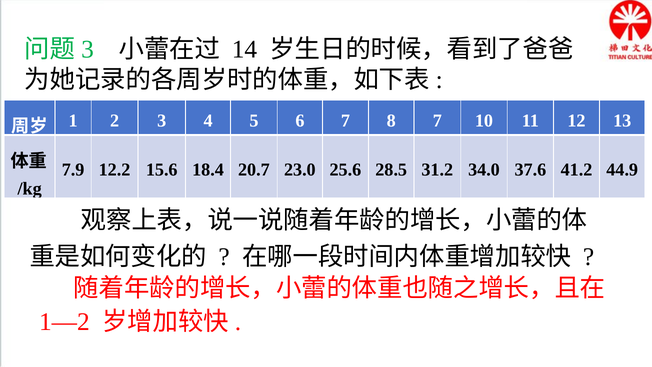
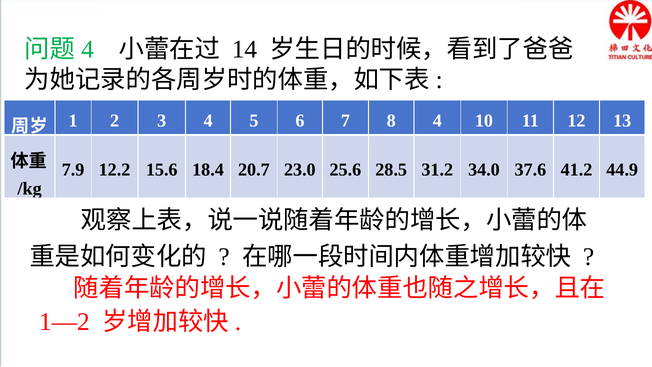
3: 3 -> 4 (88, 50)
8 7: 7 -> 4 (437, 121)
